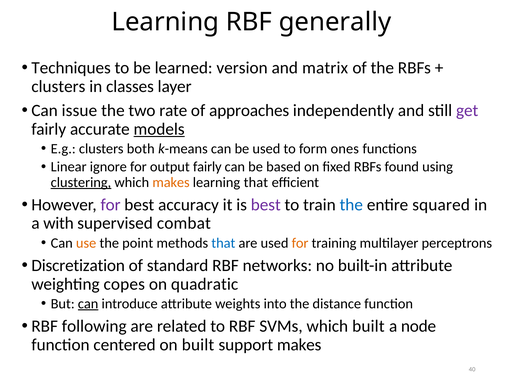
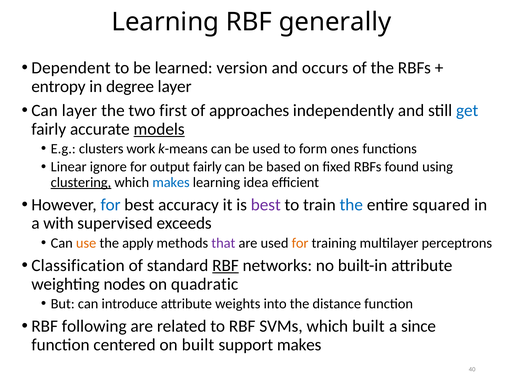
Techniques: Techniques -> Dependent (71, 68)
matrix: matrix -> occurs (325, 68)
clusters: clusters -> entropy (58, 86)
classes: classes -> degree (130, 86)
Can issue: issue -> layer (79, 110)
rate: rate -> first (173, 110)
get colour: purple -> blue (467, 110)
both: both -> work (141, 149)
makes colour: orange -> blue (171, 182)
learning that: that -> idea (256, 182)
for colour: purple -> blue (111, 205)
combat: combat -> exceeds (184, 223)
point: point -> apply (138, 243)
that colour: blue -> purple (223, 243)
Discretization: Discretization -> Classification (78, 265)
RBF underline: none -> present (225, 265)
copes: copes -> nodes (124, 284)
can underline: present -> none (88, 304)
node: node -> since (419, 326)
